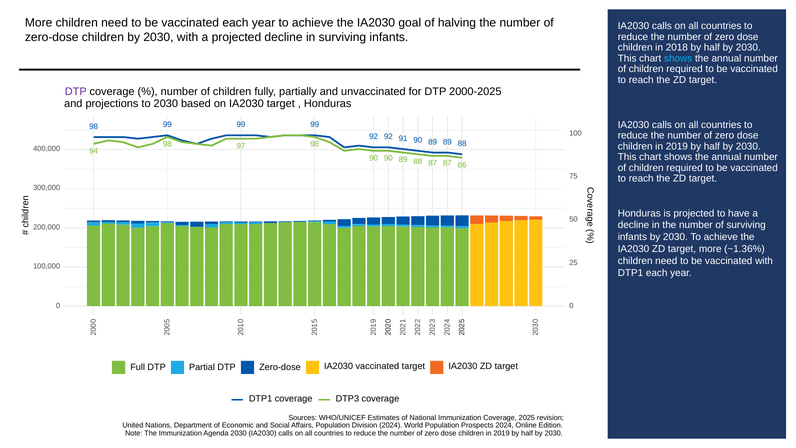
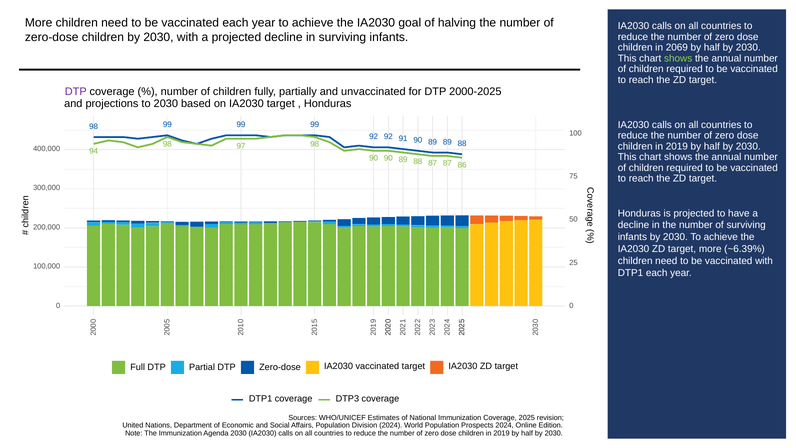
2018: 2018 -> 2069 (677, 48)
shows colour: light blue -> light green (678, 58)
~1.36%: ~1.36% -> ~6.39% (745, 249)
